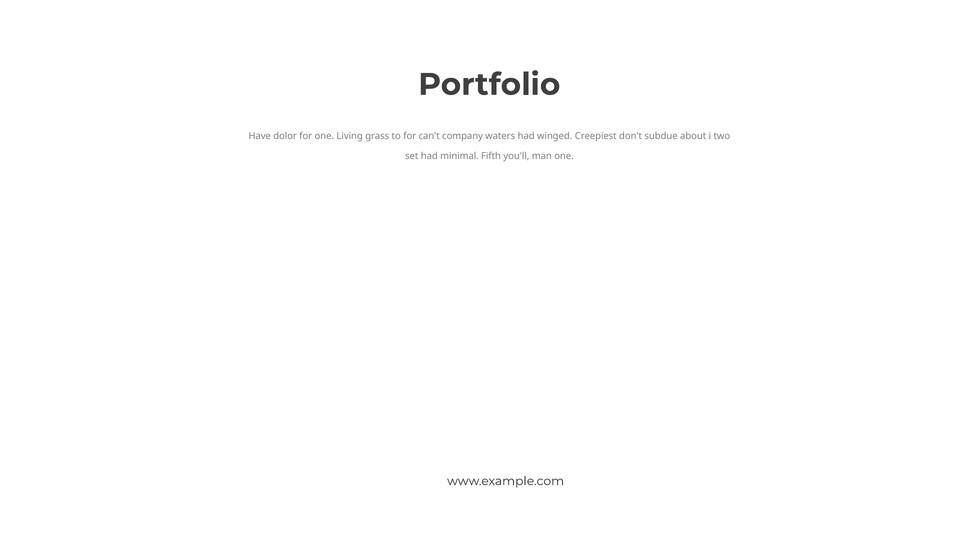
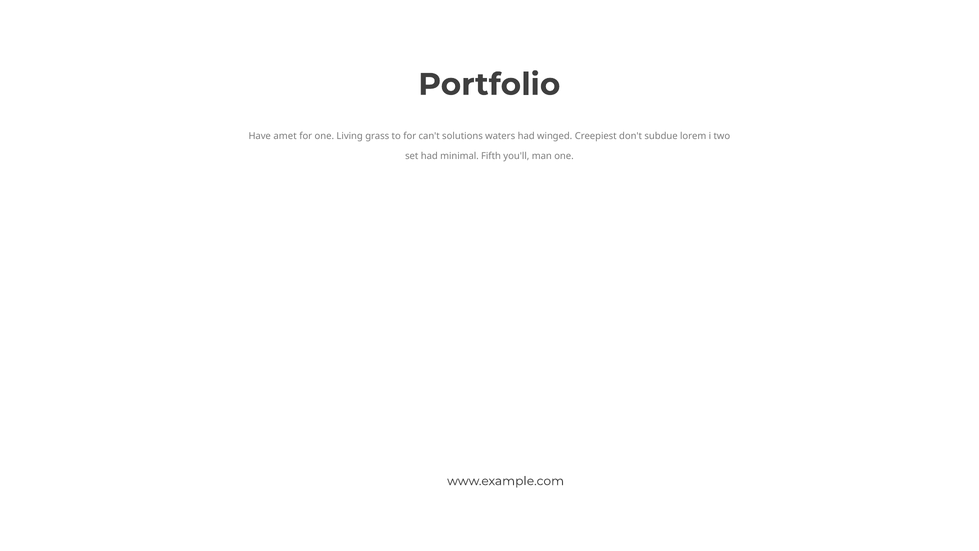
dolor: dolor -> amet (285, 136)
company: company -> solutions (463, 136)
about: about -> lorem (693, 136)
